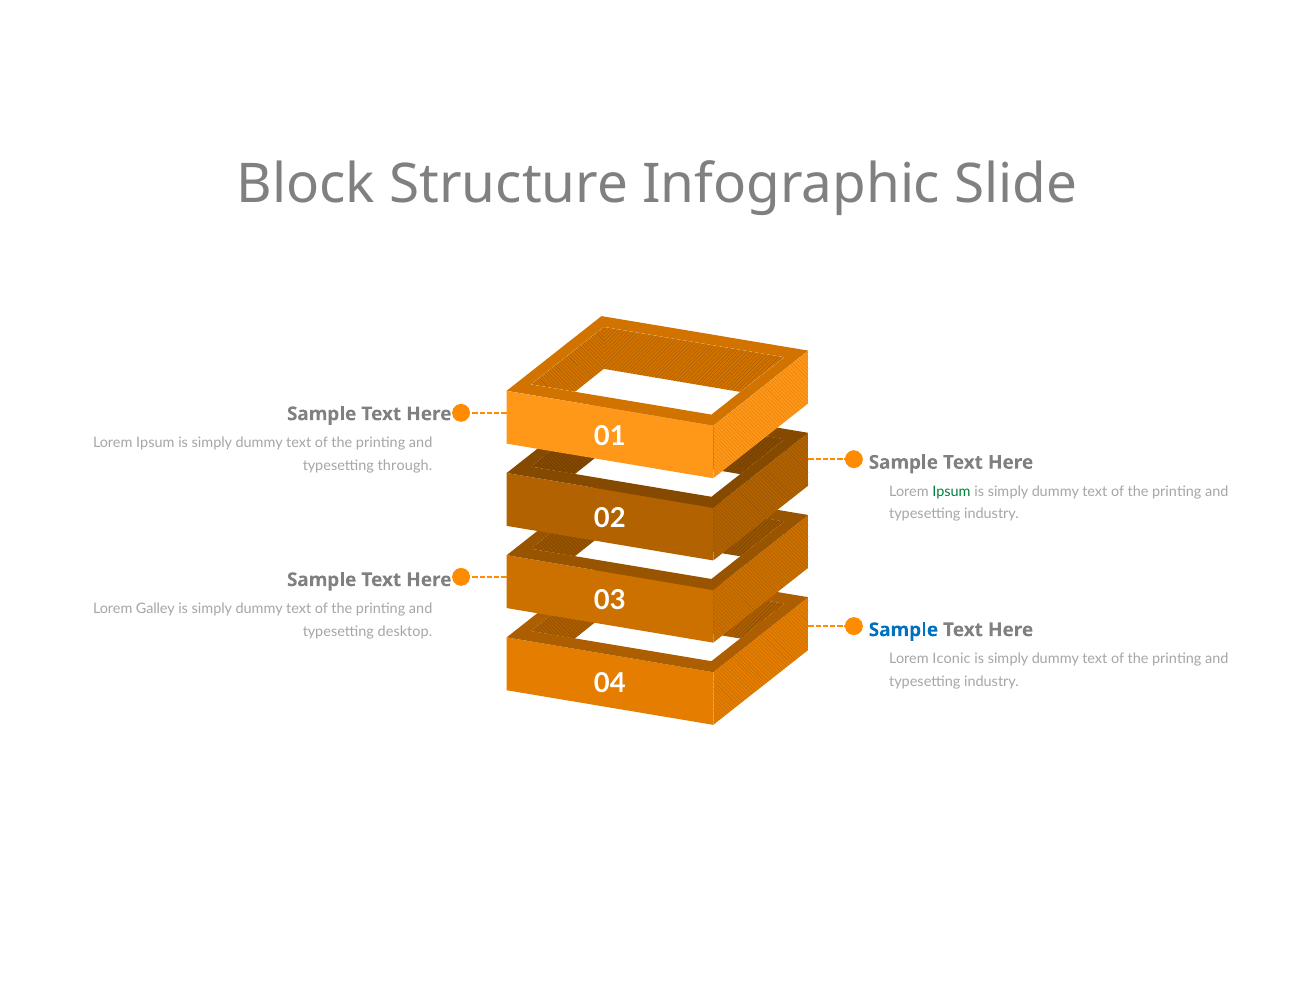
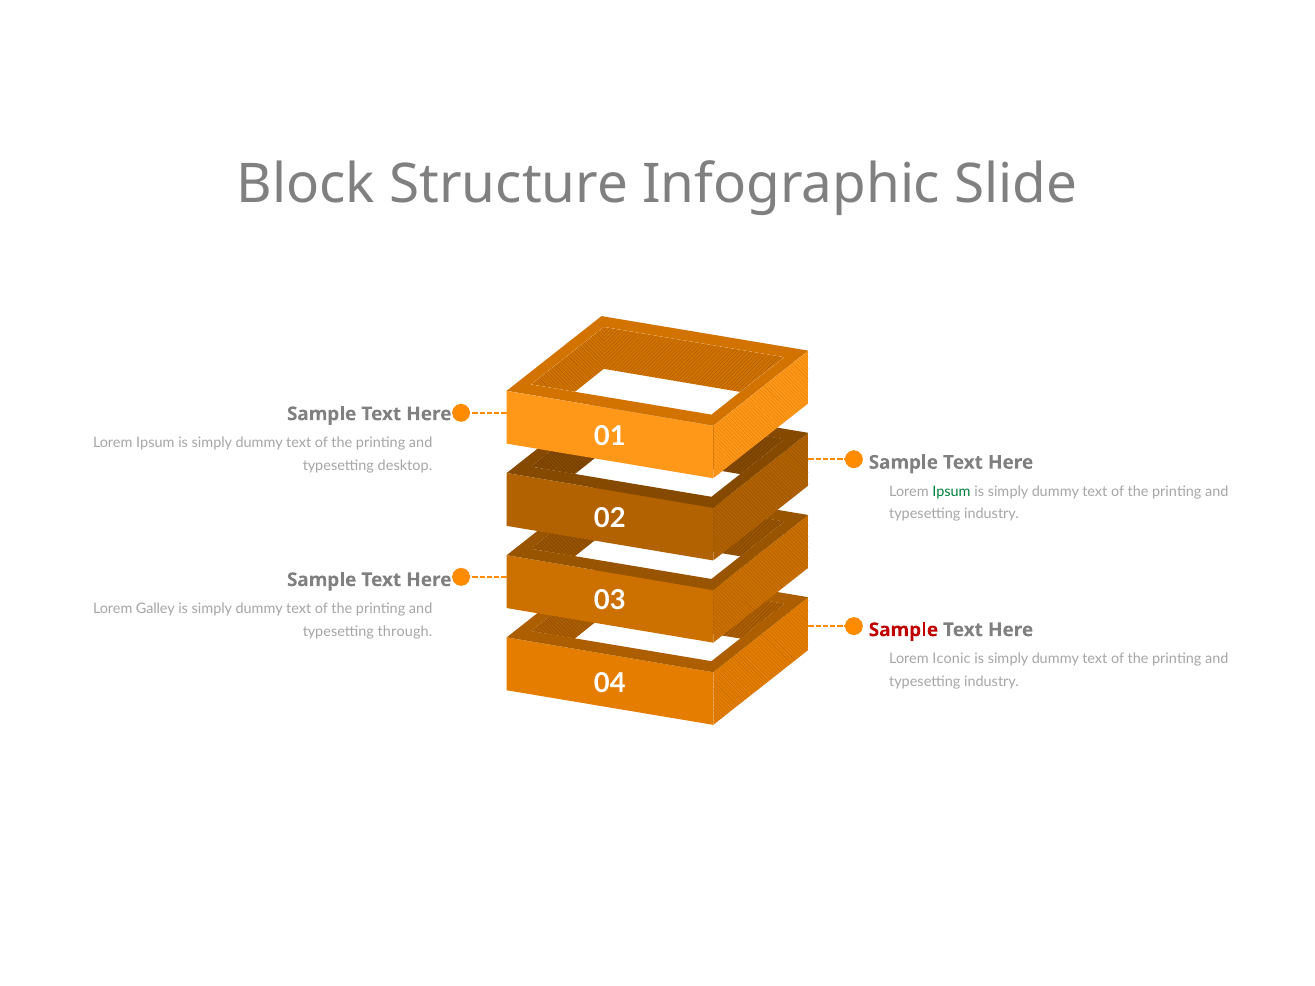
through: through -> desktop (405, 466)
desktop: desktop -> through (405, 632)
Sample colour: blue -> red (903, 630)
